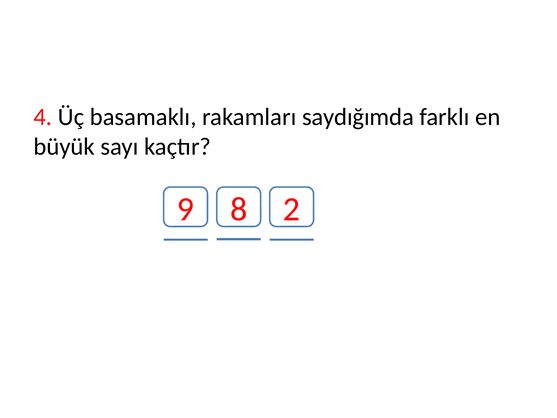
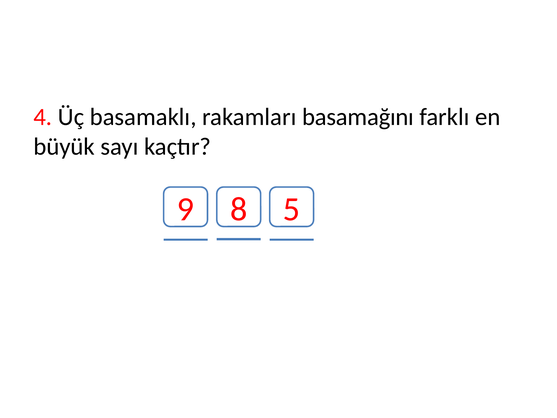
saydığımda: saydığımda -> basamağını (358, 117)
2: 2 -> 5 (292, 209)
